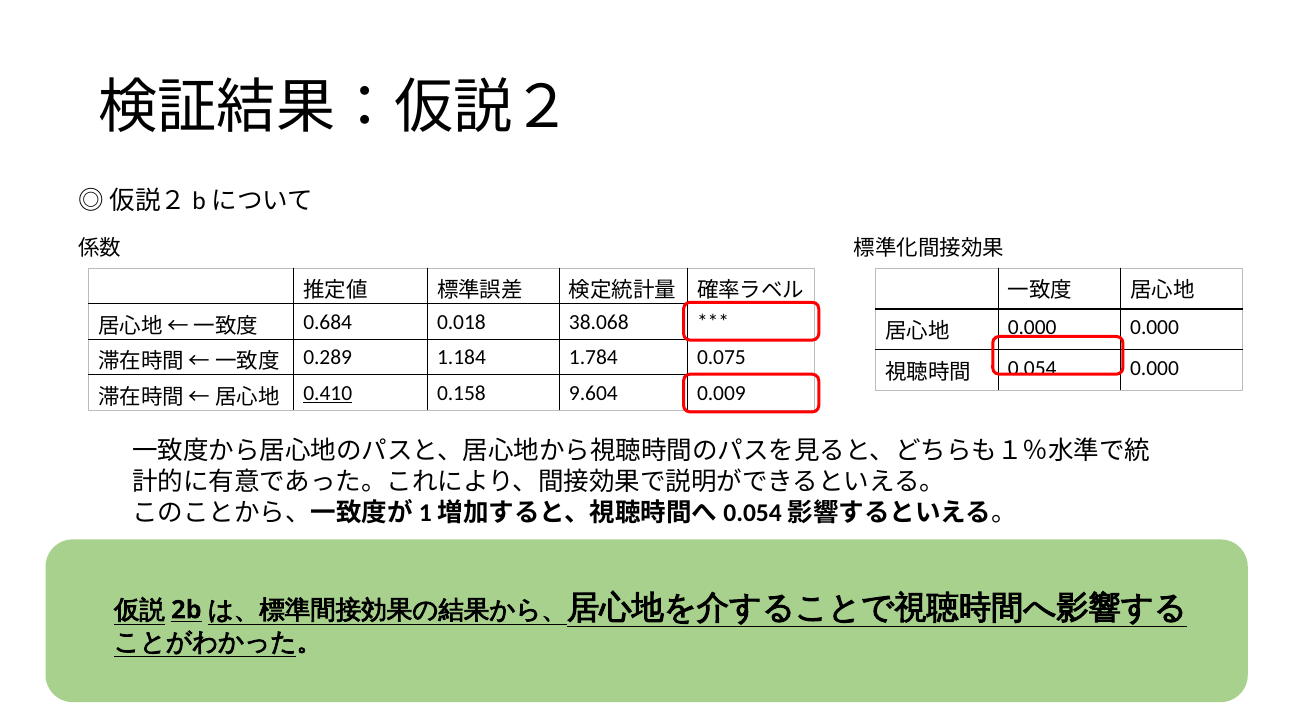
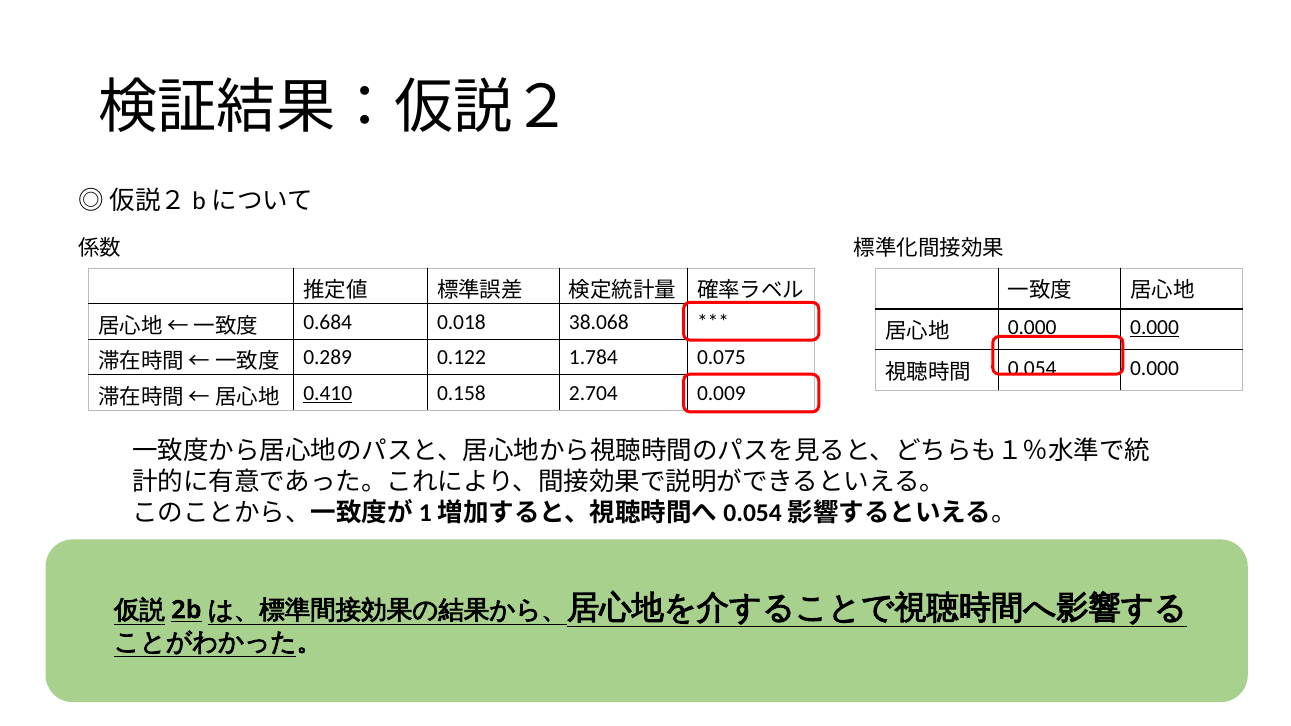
0.000 underline: none -> present (1155, 327)
1.184: 1.184 -> 0.122 (462, 358)
9.604: 9.604 -> 2.704 (593, 393)
